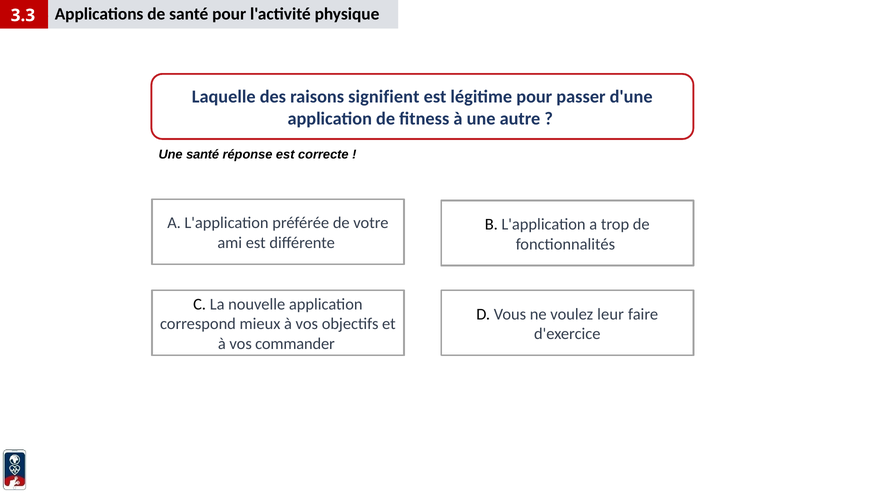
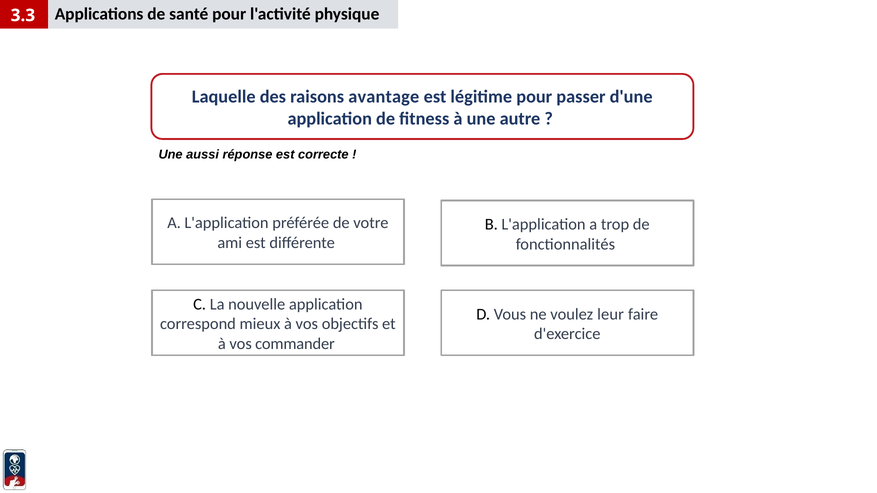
signifient: signifient -> avantage (384, 97)
Une santé: santé -> aussi (203, 155)
